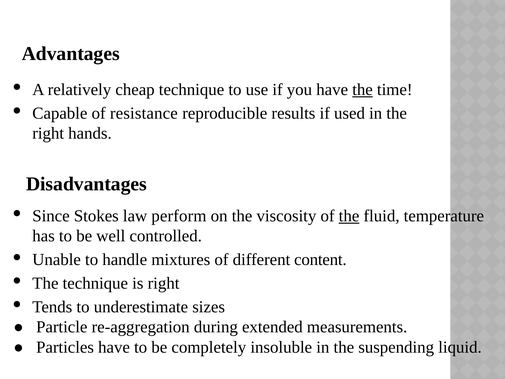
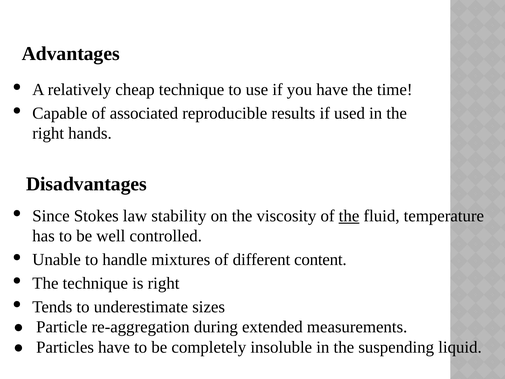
the underline: present -> none (363, 90)
resistance: resistance -> associated (144, 113)
perform: perform -> stability (179, 216)
